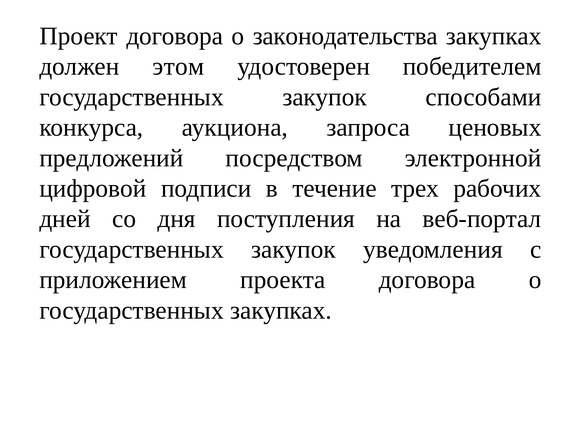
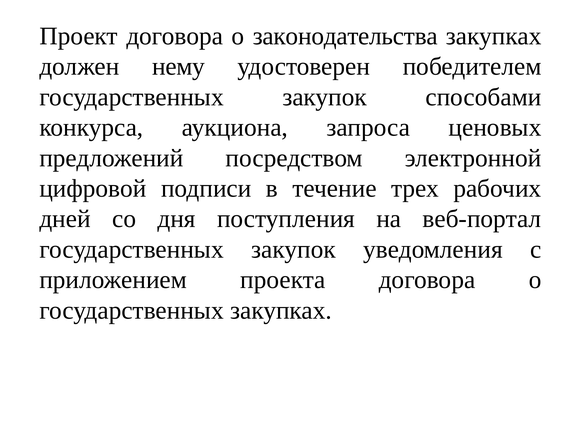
этом: этом -> нему (179, 67)
